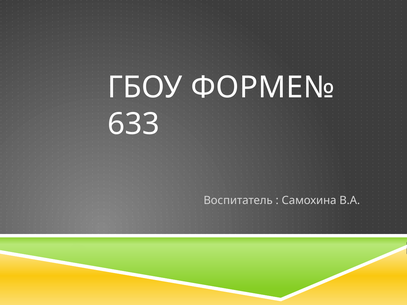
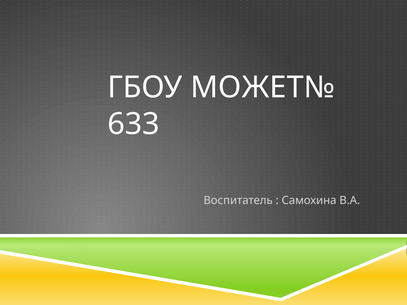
ФОРМЕ№: ФОРМЕ№ -> МОЖЕТ№ (263, 88)
